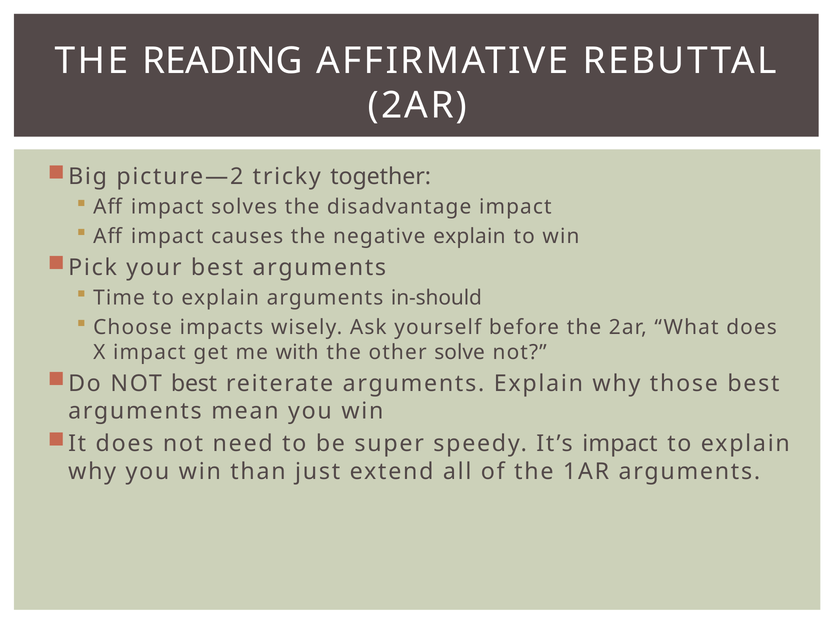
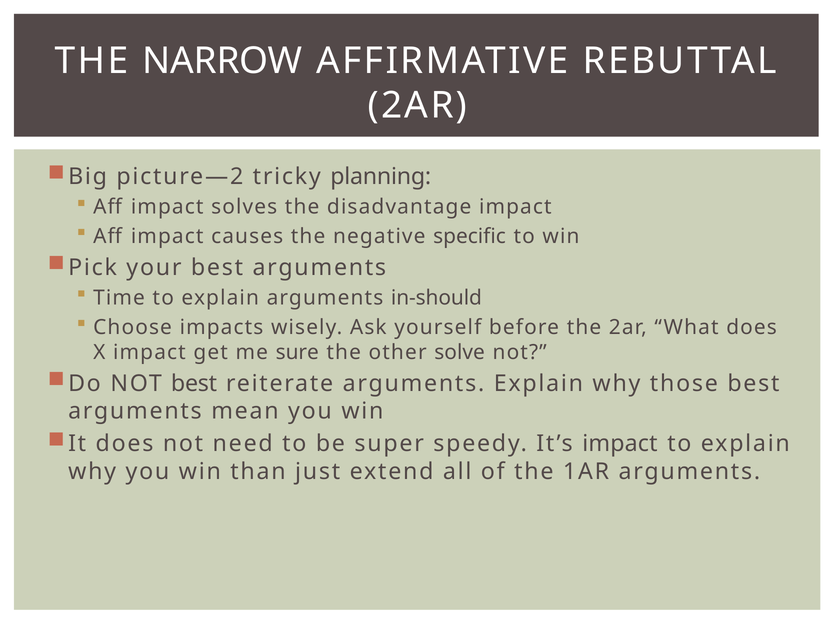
READING: READING -> NARROW (222, 61)
together: together -> planning (381, 177)
negative explain: explain -> specific (469, 236)
with: with -> sure (297, 352)
